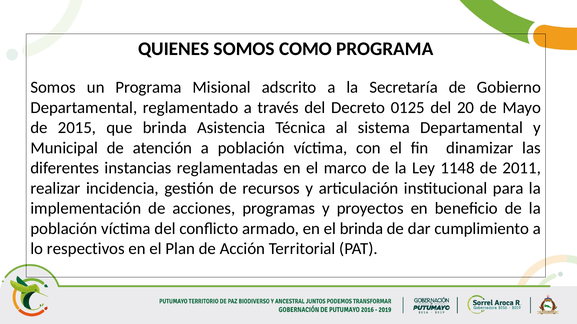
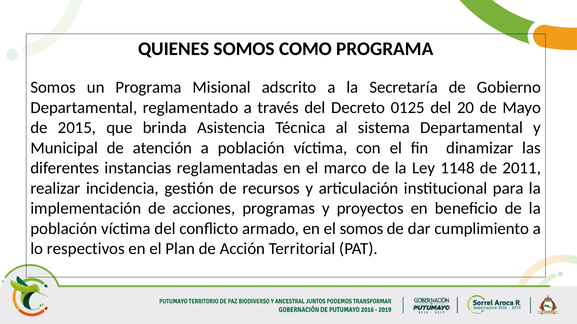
el brinda: brinda -> somos (362, 229)
